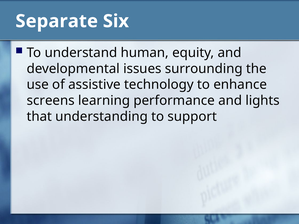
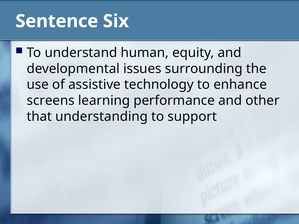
Separate: Separate -> Sentence (57, 21)
lights: lights -> other (263, 101)
